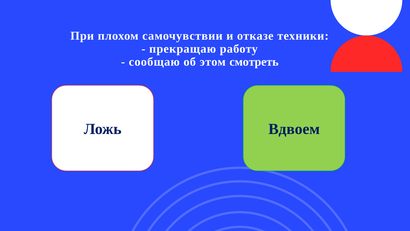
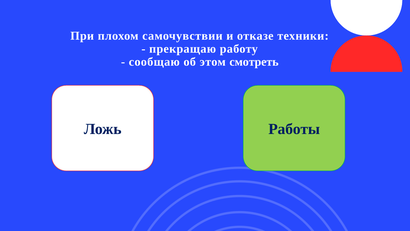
Вдвоем: Вдвоем -> Работы (294, 129)
